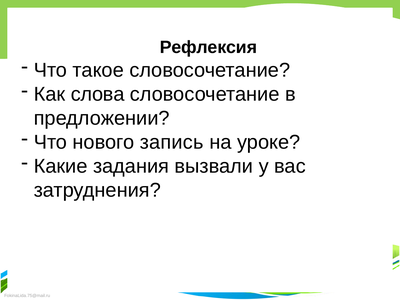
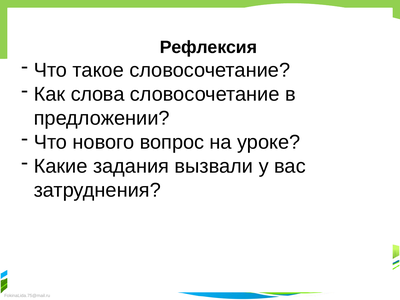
запись: запись -> вопрос (172, 142)
